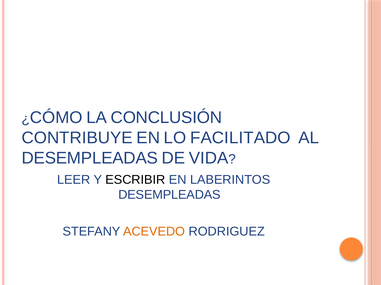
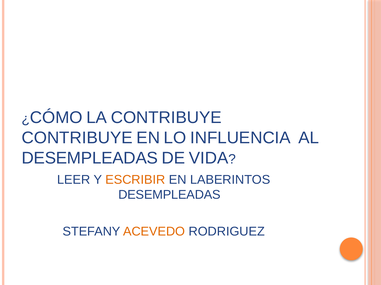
LA CONCLUSIÓN: CONCLUSIÓN -> CONTRIBUYE (166, 118)
FACILITADO: FACILITADO -> INFLUENCIA (240, 138)
ESCRIBIR colour: black -> orange (135, 180)
